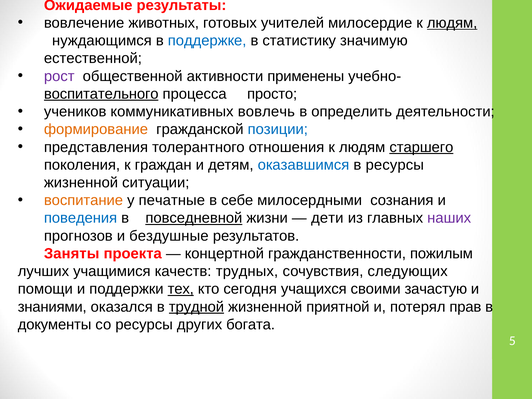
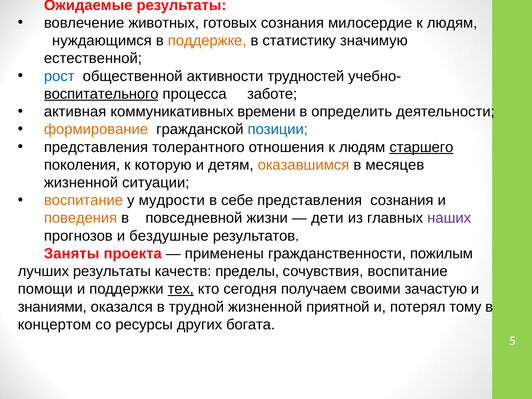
готовых учителей: учителей -> сознания (292, 23)
людям underline: present -> none (452, 23)
поддержке colour: blue -> orange (207, 41)
рост colour: purple -> blue (59, 76)
применены: применены -> трудностей (306, 76)
просто: просто -> заботе (272, 94)
учеников: учеников -> активная (75, 112)
вовлечь: вовлечь -> времени (266, 112)
граждан: граждан -> которую (163, 165)
оказавшимся colour: blue -> orange (303, 165)
в ресурсы: ресурсы -> месяцев (395, 165)
печатные: печатные -> мудрости (172, 200)
себе милосердными: милосердными -> представления (310, 200)
поведения colour: blue -> orange (81, 218)
повседневной underline: present -> none (194, 218)
концертной: концертной -> применены (224, 254)
лучших учащимися: учащимися -> результаты (112, 271)
трудных: трудных -> пределы (247, 271)
сочувствия следующих: следующих -> воспитание (408, 271)
учащихся: учащихся -> получаем (314, 289)
трудной underline: present -> none (196, 307)
прав: прав -> тому (465, 307)
документы: документы -> концертом (54, 325)
